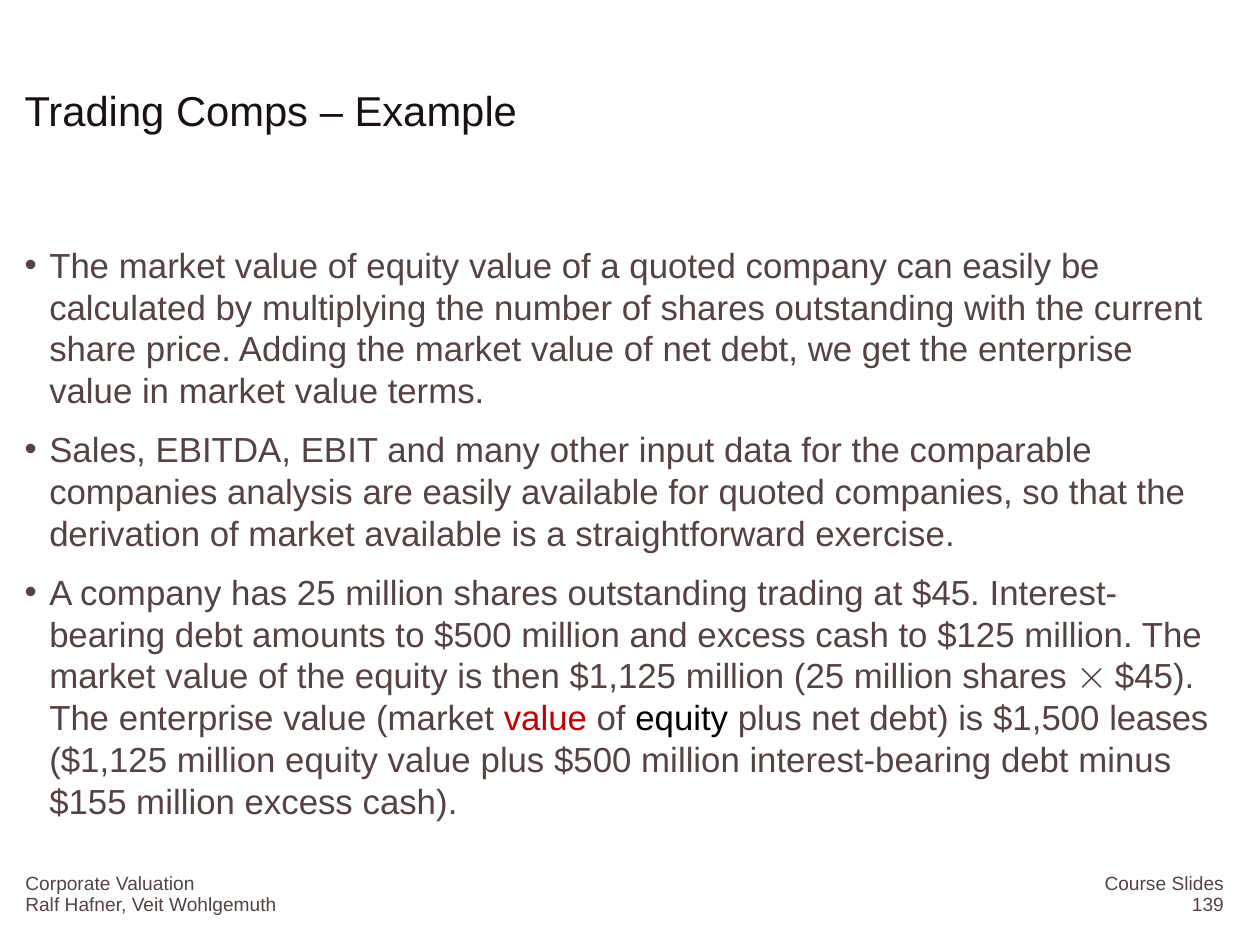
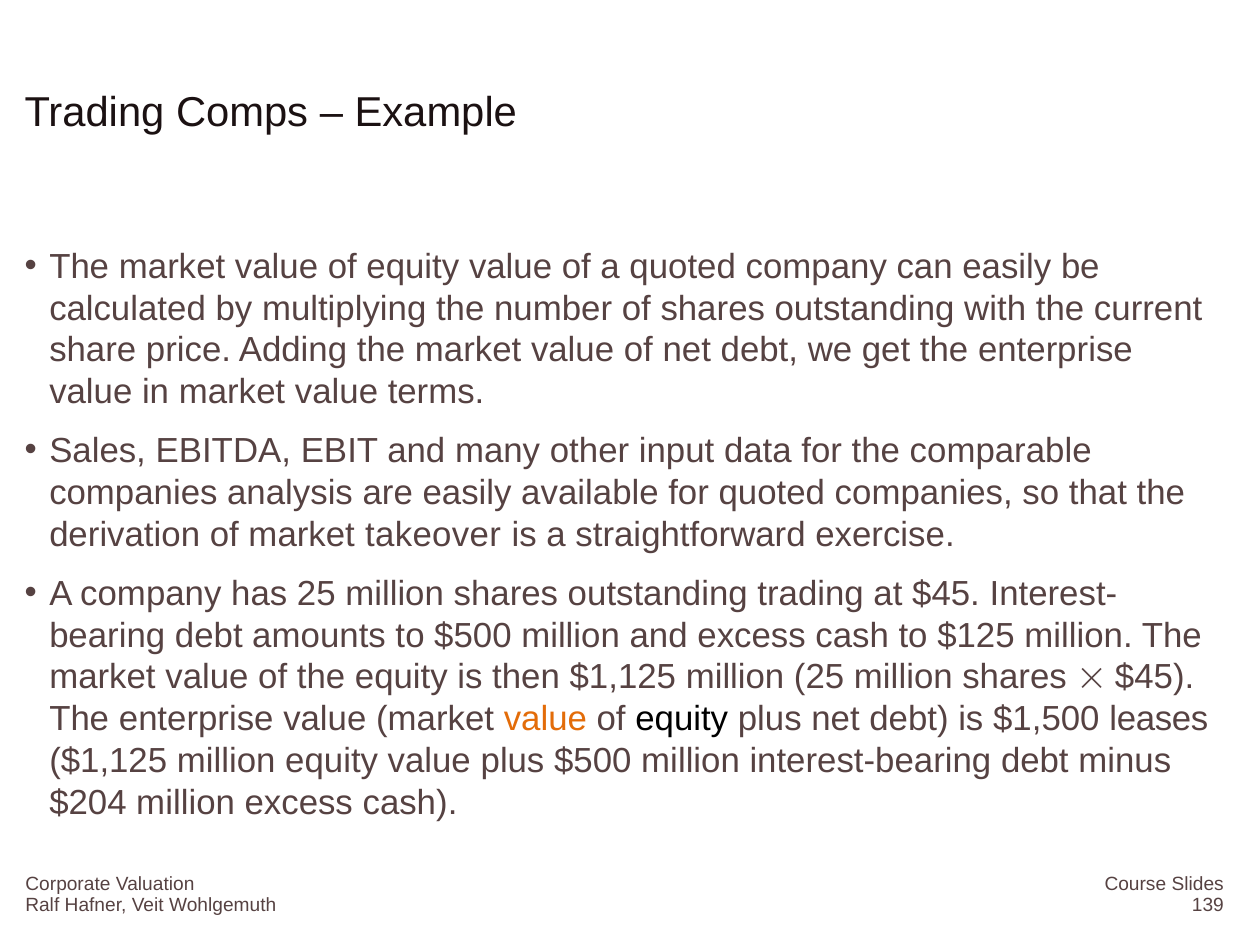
market available: available -> takeover (433, 535)
value colour: red -> orange (545, 719)
$155: $155 -> $204 (88, 803)
